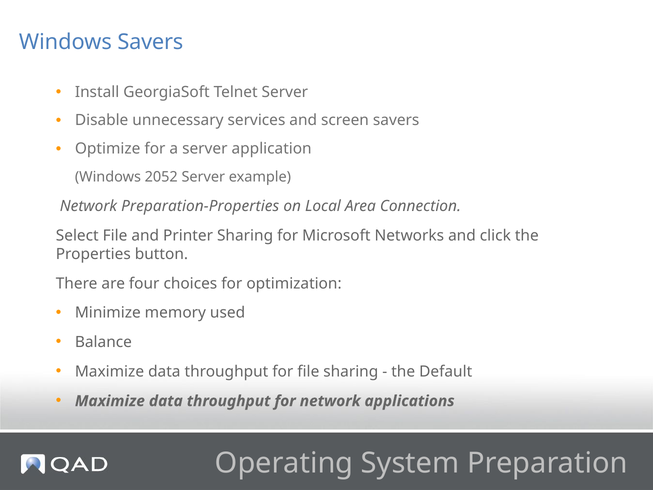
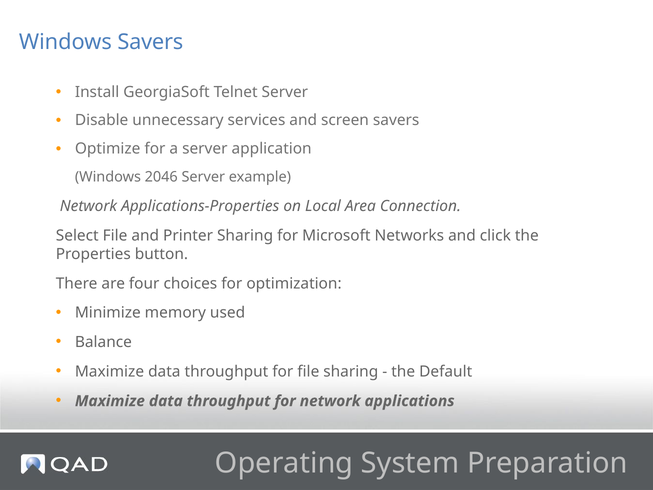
2052: 2052 -> 2046 (161, 177)
Preparation-Properties: Preparation-Properties -> Applications-Properties (200, 206)
